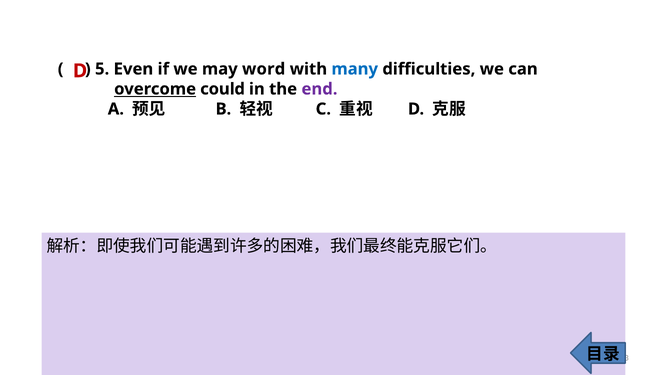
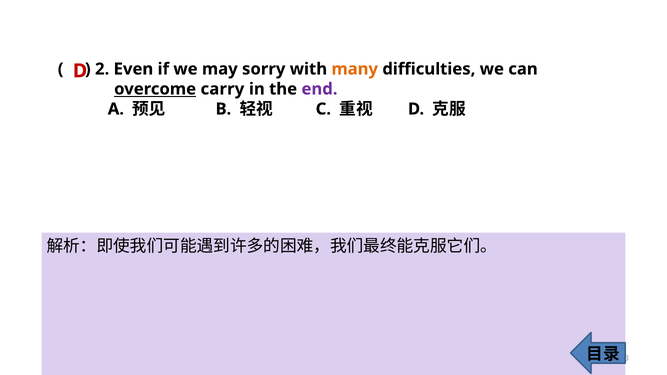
5: 5 -> 2 (102, 69)
word: word -> sorry (264, 69)
many colour: blue -> orange (355, 69)
could: could -> carry (222, 89)
